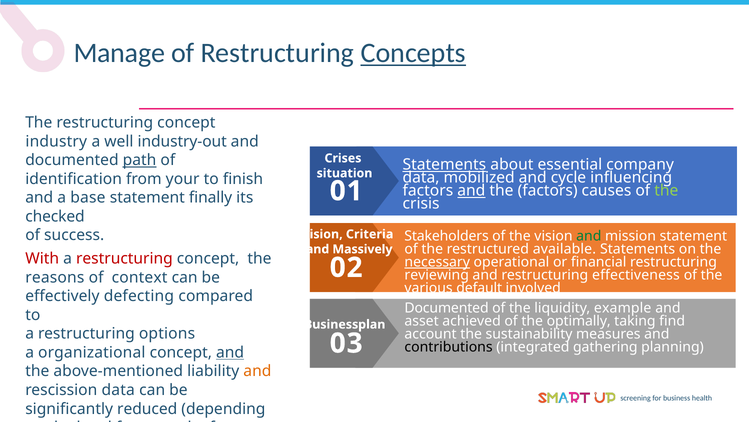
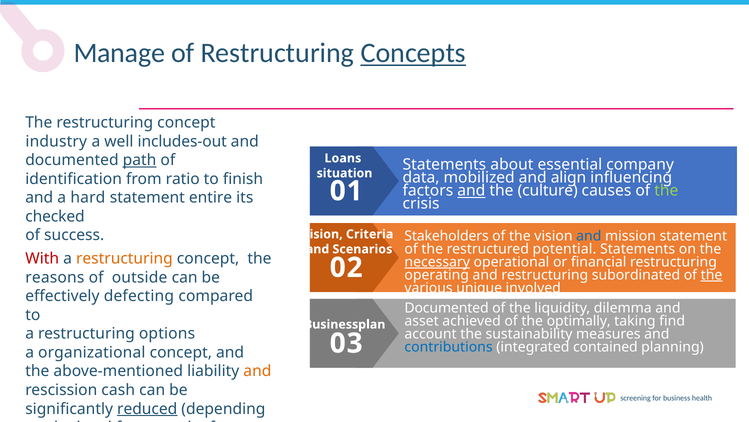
industry-out: industry-out -> includes-out (182, 141)
Crises: Crises -> Loans (343, 158)
Statements underline: present -> none (444, 164)
cycle: cycle -> align (568, 177)
from your: your -> ratio (183, 179)
the factors: factors -> culture (548, 190)
base: base -> hard (88, 197)
finally: finally -> entire (211, 197)
and colour: green -> blue (589, 236)
available: available -> potential (564, 249)
Massively: Massively -> Scenarios (362, 249)
restructuring colour: red -> orange (124, 258)
reviewing: reviewing -> operating (437, 275)
effectiveness: effectiveness -> subordinated (636, 275)
the underline: none -> present (712, 275)
context: context -> outside (140, 277)
default: default -> unique (479, 288)
example: example -> dilemma (623, 308)
contributions colour: black -> blue (449, 346)
gathering: gathering -> contained (605, 346)
and underline: present -> none (230, 352)
rescission data: data -> cash (118, 389)
reduced underline: none -> present (147, 408)
